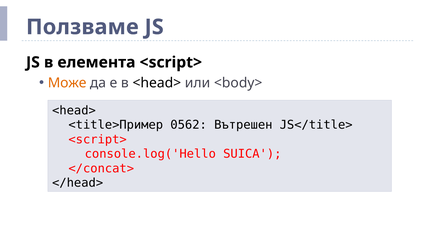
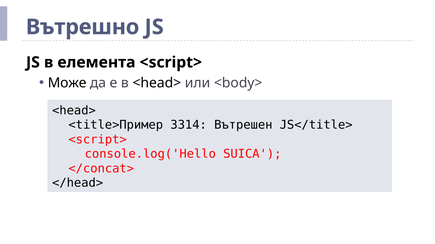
Ползваме: Ползваме -> Вътрешно (83, 27)
Може colour: orange -> black (67, 83)
0562: 0562 -> 3314 (189, 125)
